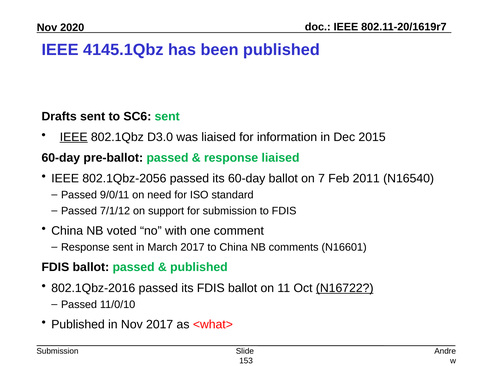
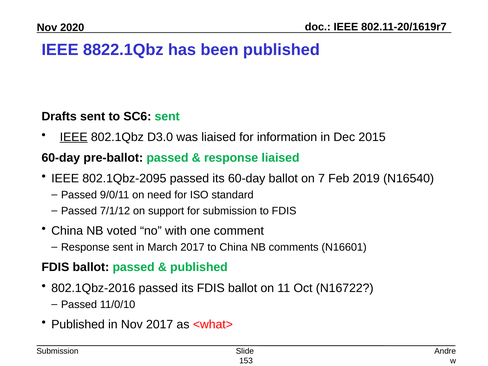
4145.1Qbz: 4145.1Qbz -> 8822.1Qbz (123, 50)
802.1Qbz-2056: 802.1Qbz-2056 -> 802.1Qbz-2095 (124, 179)
2011: 2011 -> 2019 (366, 179)
N16722 underline: present -> none (345, 288)
